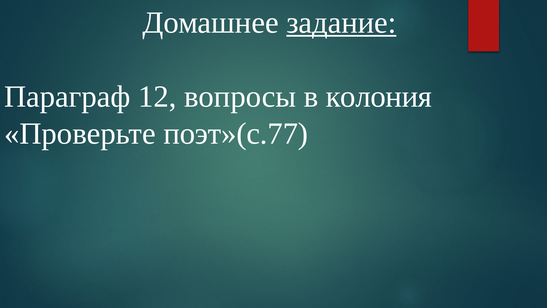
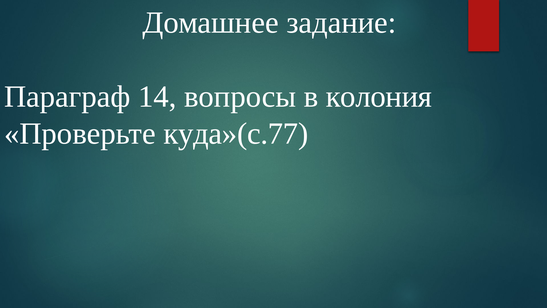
задание underline: present -> none (341, 23)
12: 12 -> 14 (157, 96)
поэт»(с.77: поэт»(с.77 -> куда»(с.77 (236, 133)
